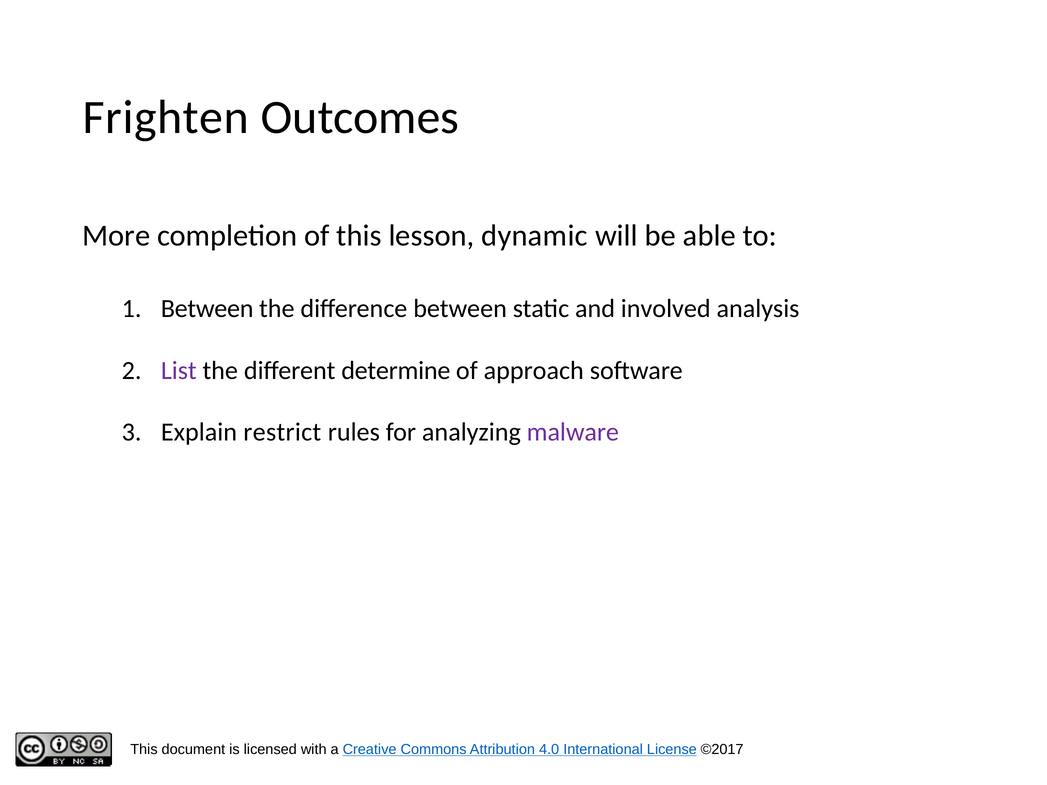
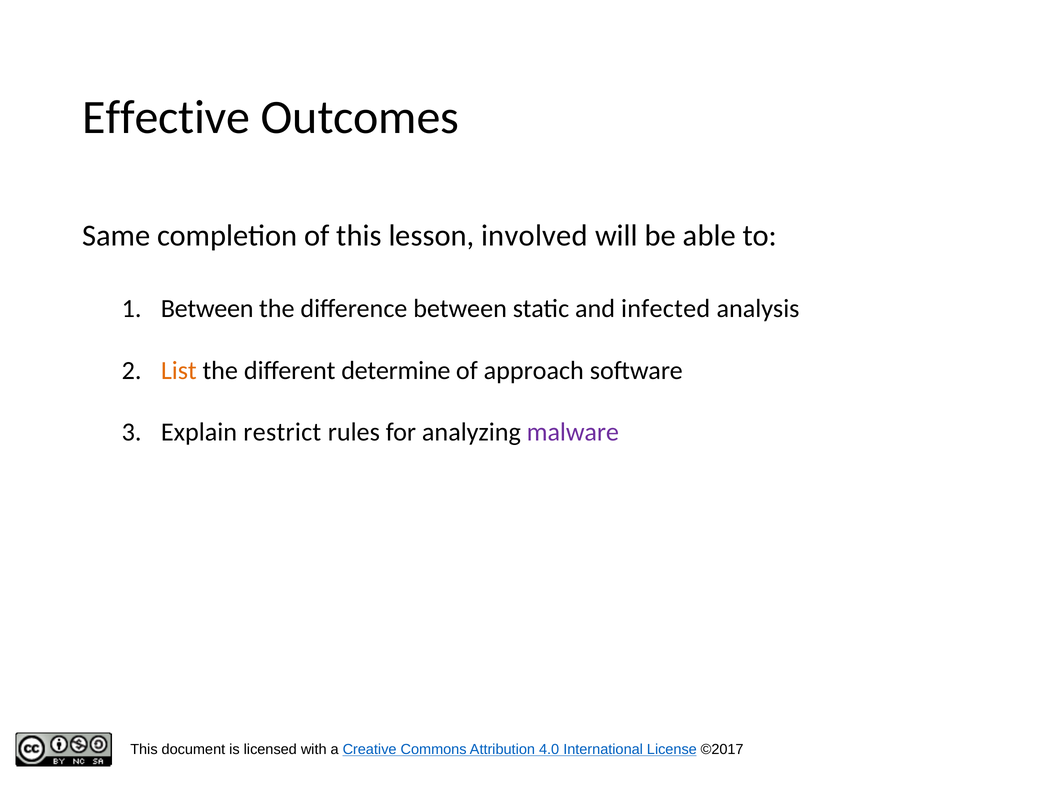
Frighten: Frighten -> Effective (166, 117)
More: More -> Same (116, 236)
dynamic: dynamic -> involved (535, 236)
involved: involved -> infected (666, 309)
List colour: purple -> orange (179, 371)
